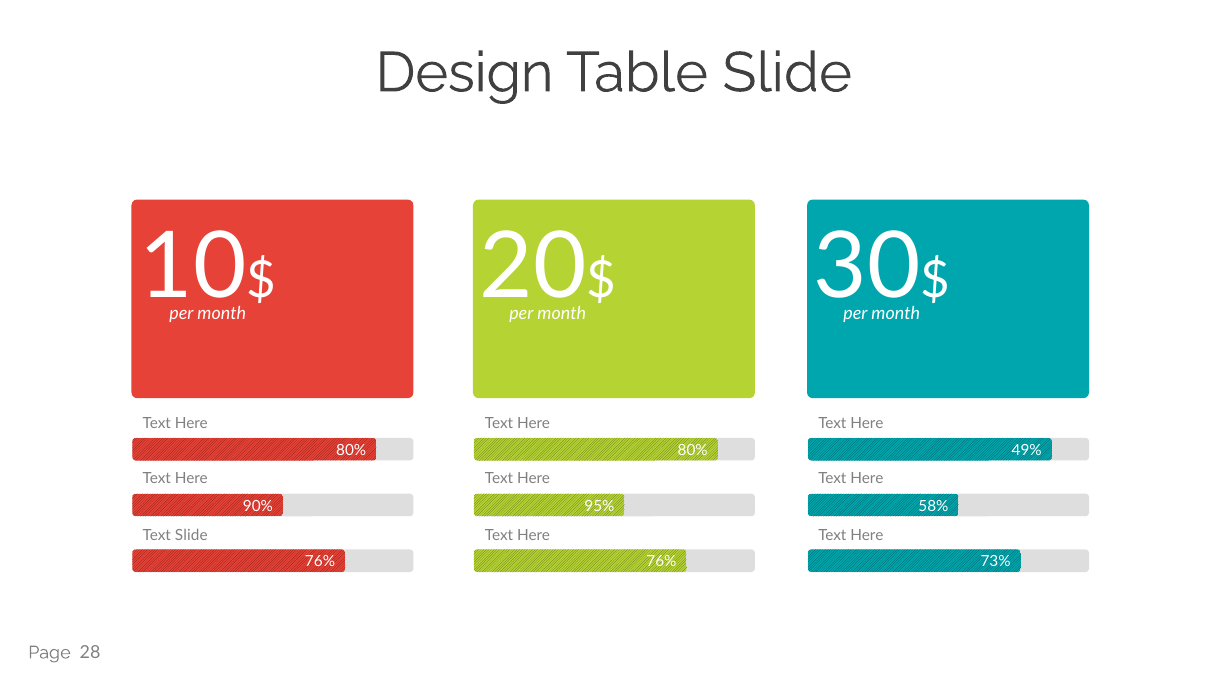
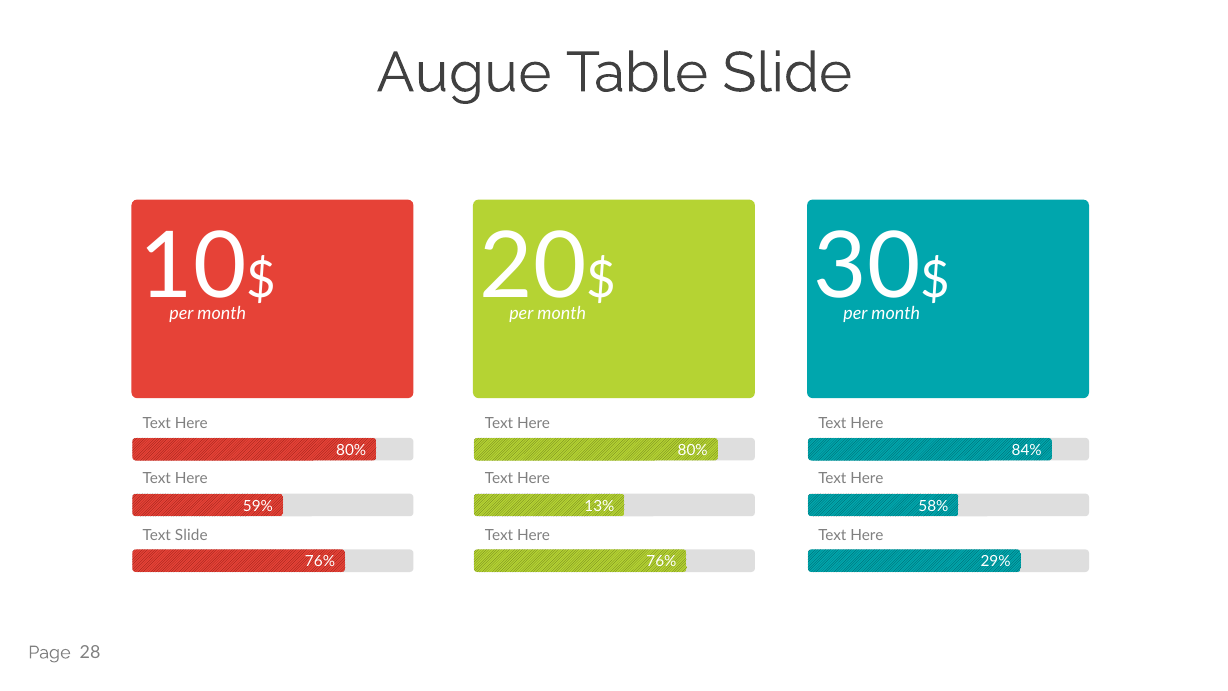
Design: Design -> Augue (464, 73)
49%: 49% -> 84% (1027, 450)
90%: 90% -> 59% (258, 506)
95%: 95% -> 13% (599, 506)
73%: 73% -> 29% (996, 562)
